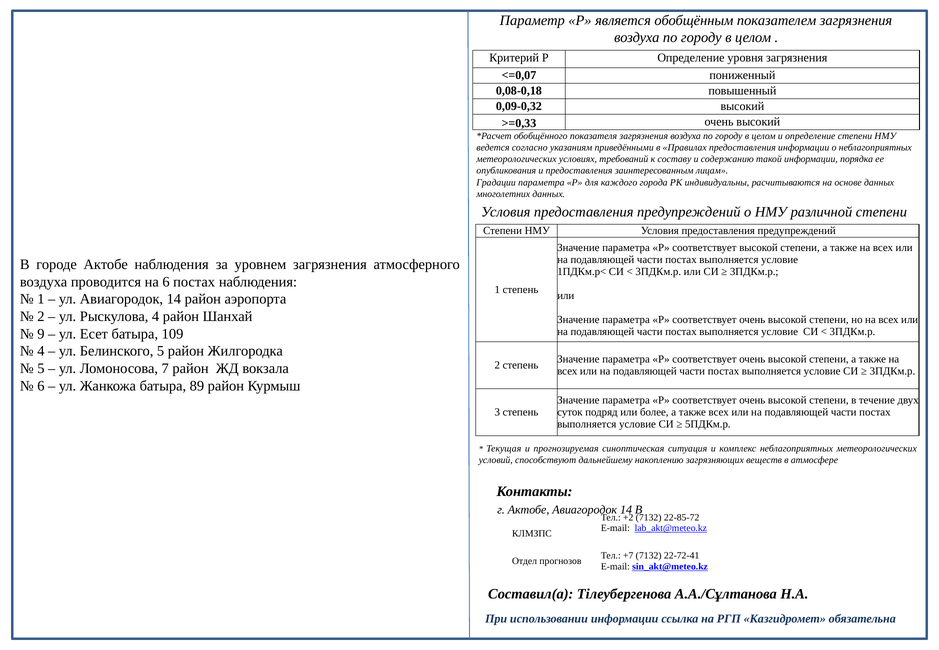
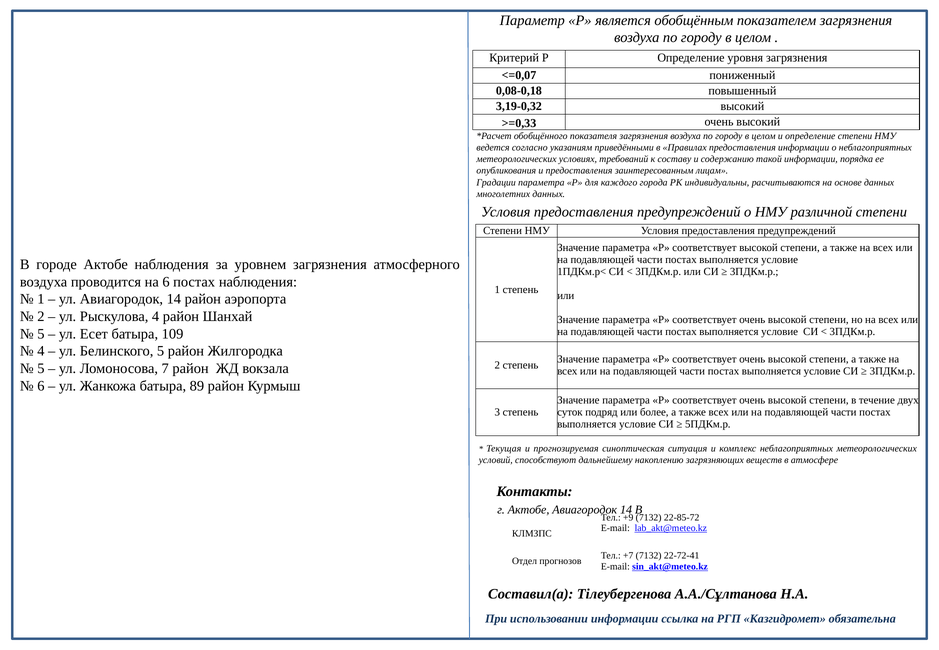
0,09-0,32: 0,09-0,32 -> 3,19-0,32 (519, 106)
9: 9 -> 5 (41, 334)
+2: +2 -> +9 (628, 518)
